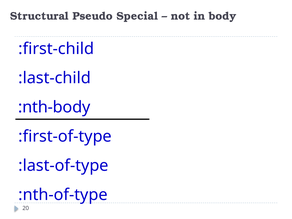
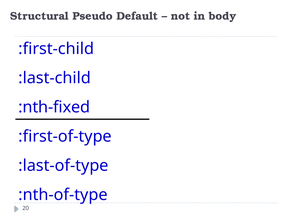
Special: Special -> Default (137, 16)
:nth-body: :nth-body -> :nth-fixed (54, 107)
